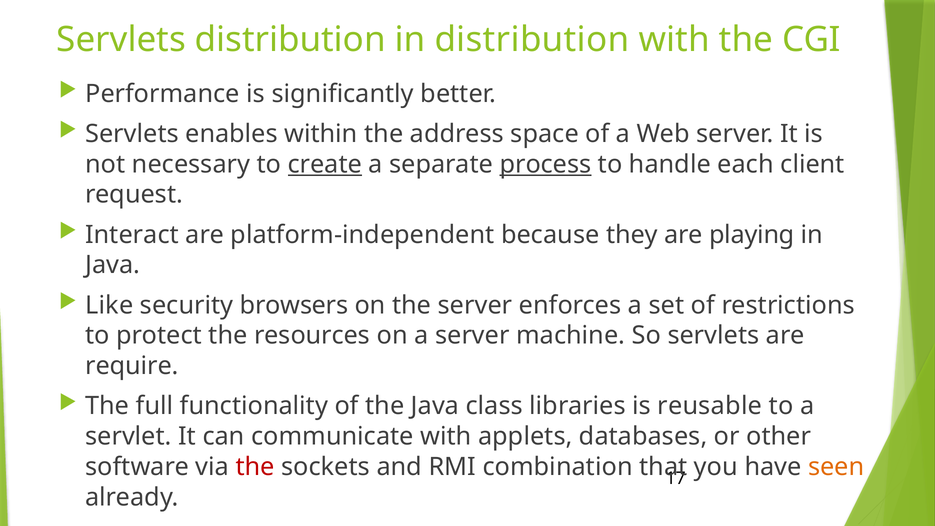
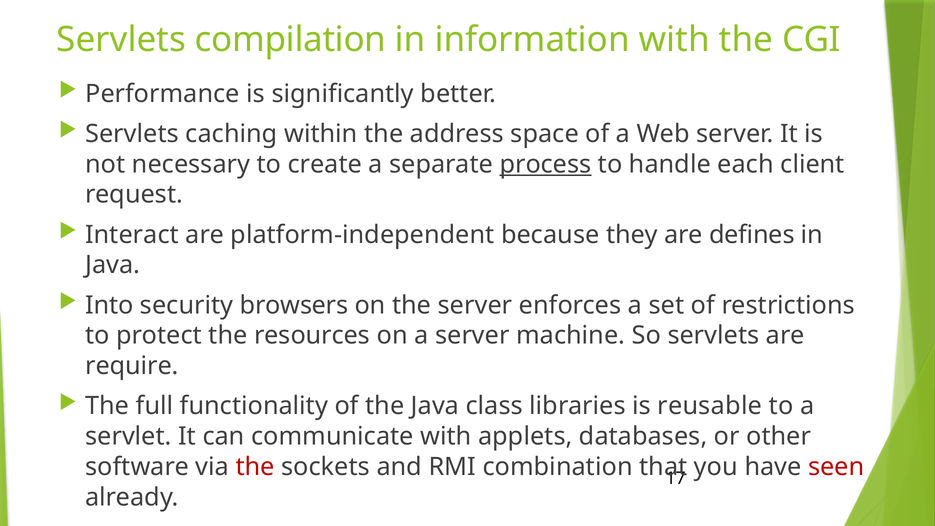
Servlets distribution: distribution -> compilation (290, 40)
in distribution: distribution -> information (532, 40)
enables: enables -> caching (231, 134)
create underline: present -> none (325, 164)
playing: playing -> defines (752, 235)
Like: Like -> Into (109, 305)
seen colour: orange -> red (836, 467)
